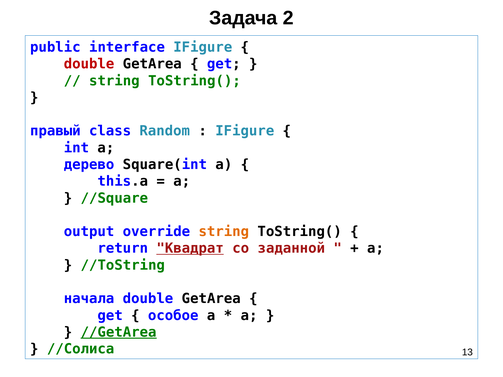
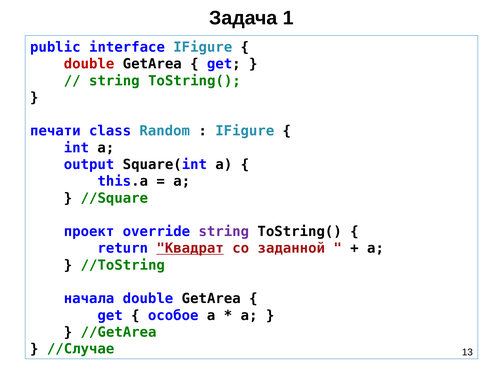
2: 2 -> 1 (288, 18)
правый: правый -> печати (55, 131)
дерево: дерево -> output (89, 165)
output: output -> проект (89, 232)
string colour: orange -> purple (224, 232)
//GetArea underline: present -> none (119, 332)
//Солиса: //Солиса -> //Случае (81, 349)
